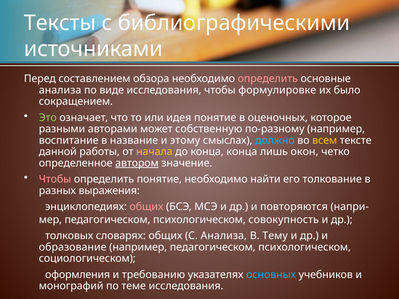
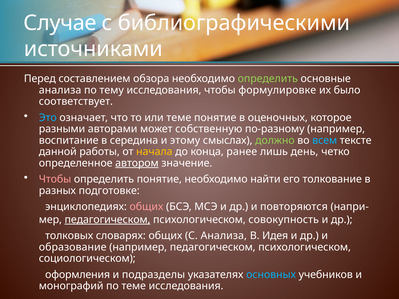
Тексты: Тексты -> Случае (60, 23)
определить colour: pink -> light green (268, 79)
виде: виде -> тему (112, 90)
сокращением: сокращением -> соответствует (76, 102)
Это colour: light green -> light blue (48, 118)
или идея: идея -> теме (179, 118)
название: название -> середина (134, 140)
должно colour: light blue -> light green (275, 140)
всем colour: yellow -> light blue (325, 140)
конца конца: конца -> ранее (242, 152)
окон: окон -> день (304, 152)
выражения: выражения -> подготовке (109, 191)
педагогическом underline: none -> present (107, 220)
Тему: Тему -> Идея (275, 236)
требованию: требованию -> подразделы (153, 275)
